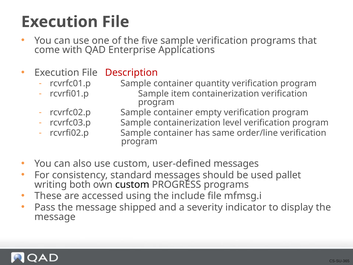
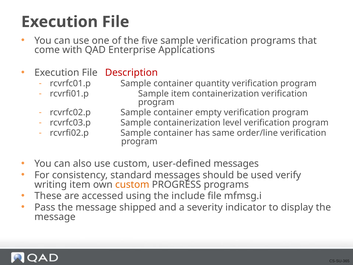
pallet: pallet -> verify (288, 175)
writing both: both -> item (80, 184)
custom colour: black -> orange (132, 184)
